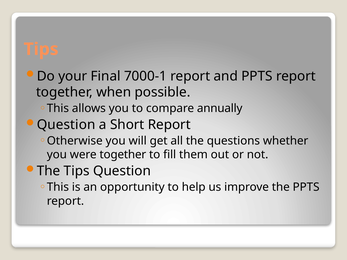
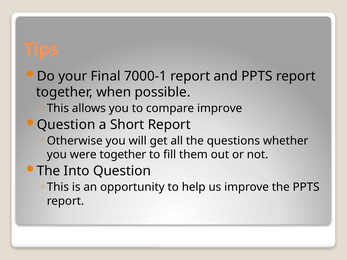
compare annually: annually -> improve (220, 108)
The Tips: Tips -> Into (77, 171)
